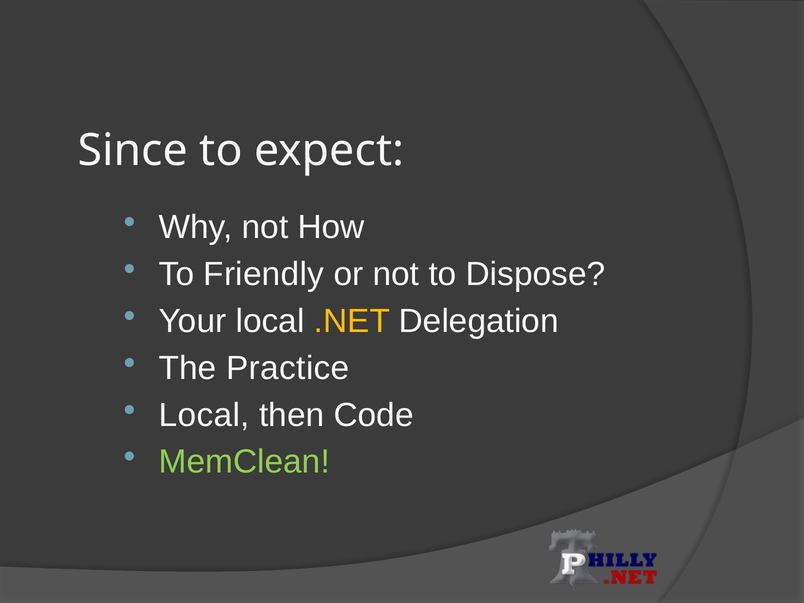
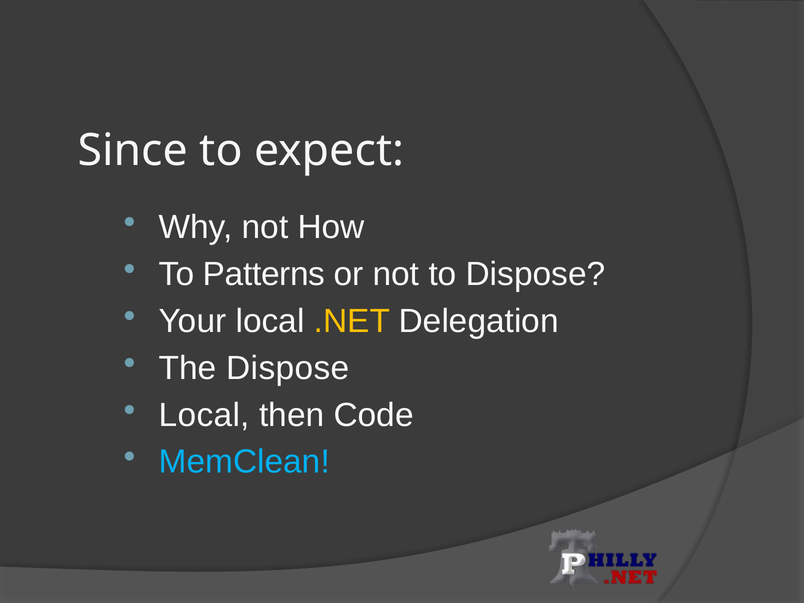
Friendly: Friendly -> Patterns (264, 274)
The Practice: Practice -> Dispose (288, 368)
MemClean colour: light green -> light blue (244, 462)
